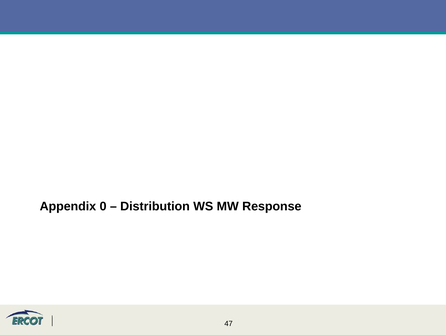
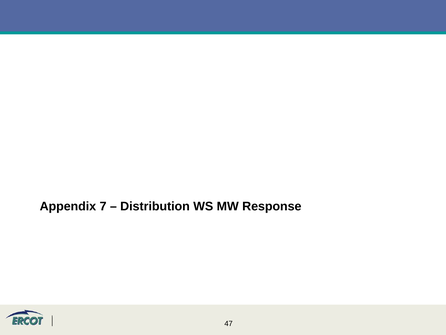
0: 0 -> 7 (103, 206)
